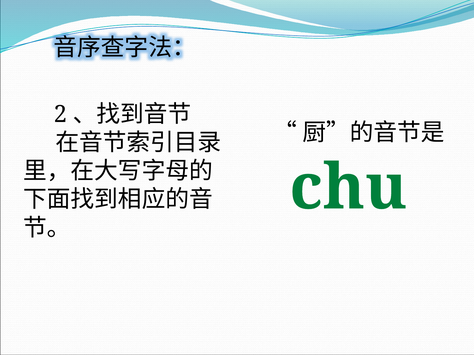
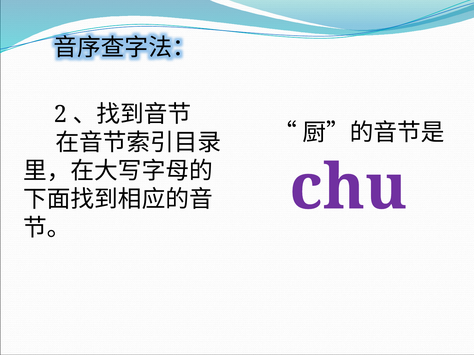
chu colour: green -> purple (348, 188)
